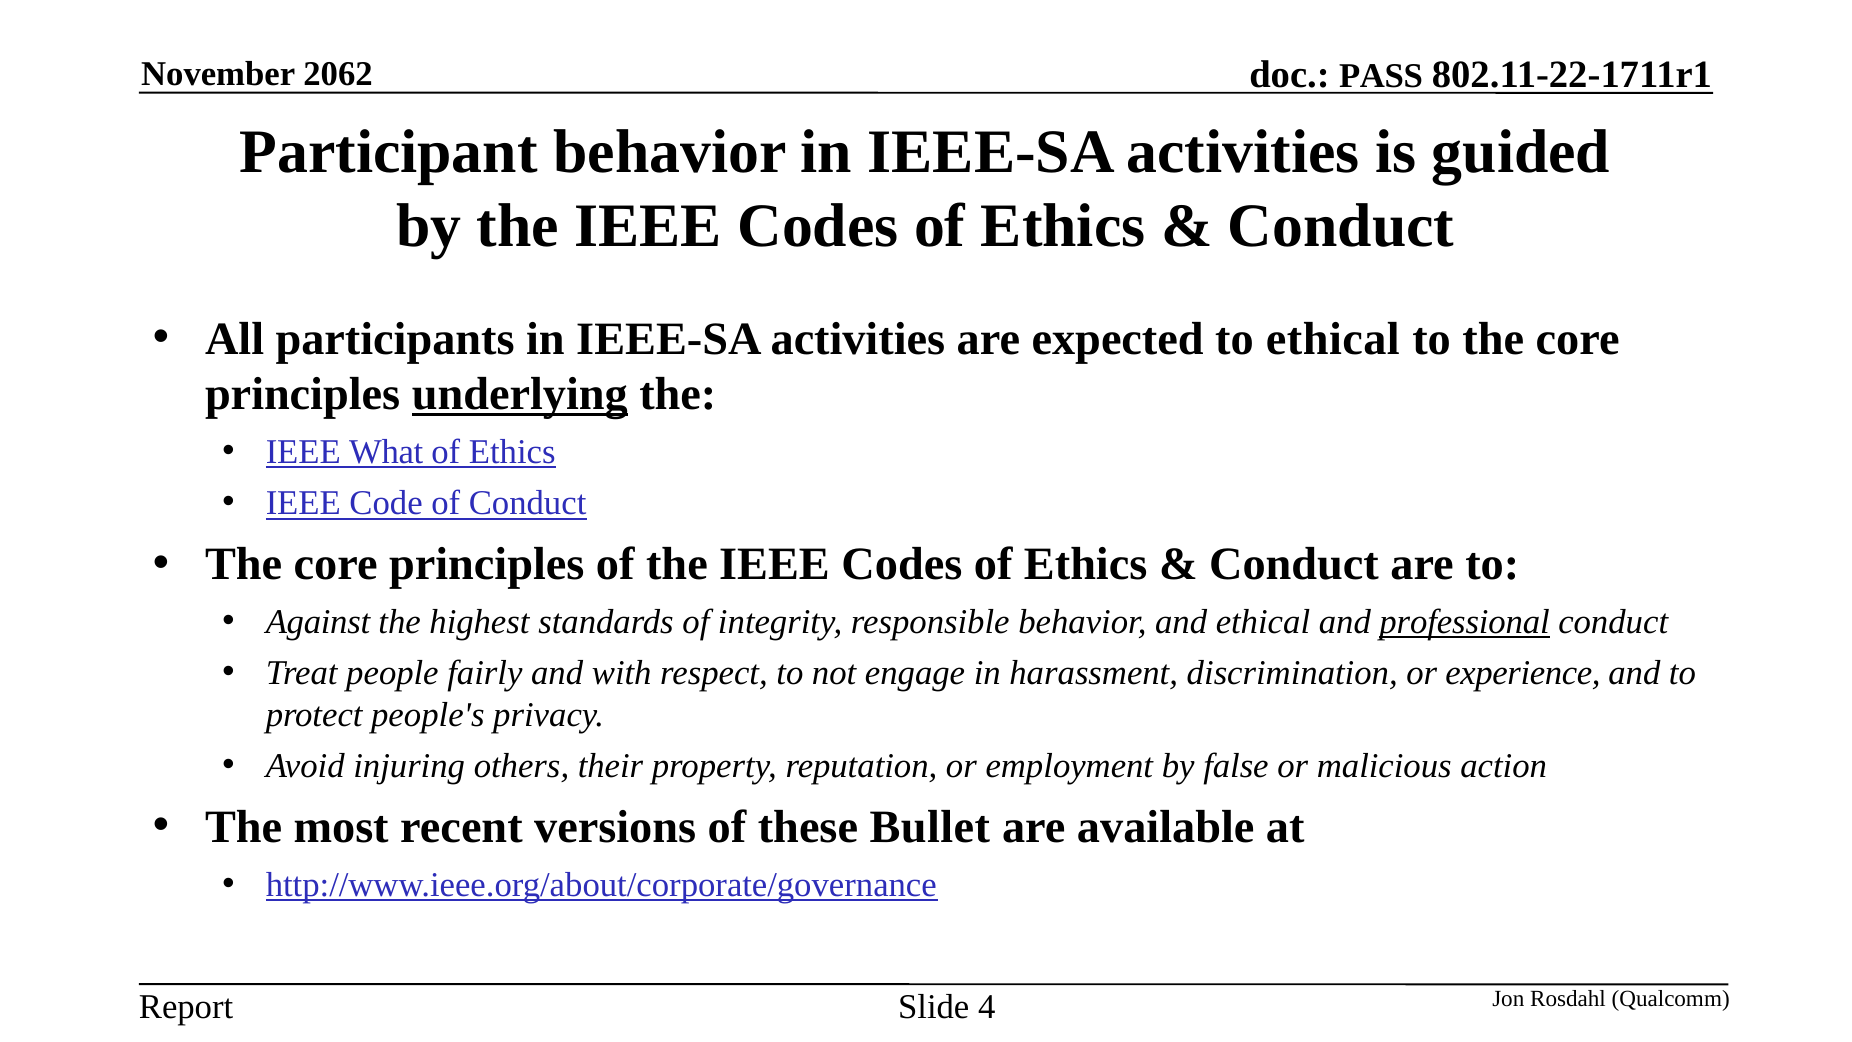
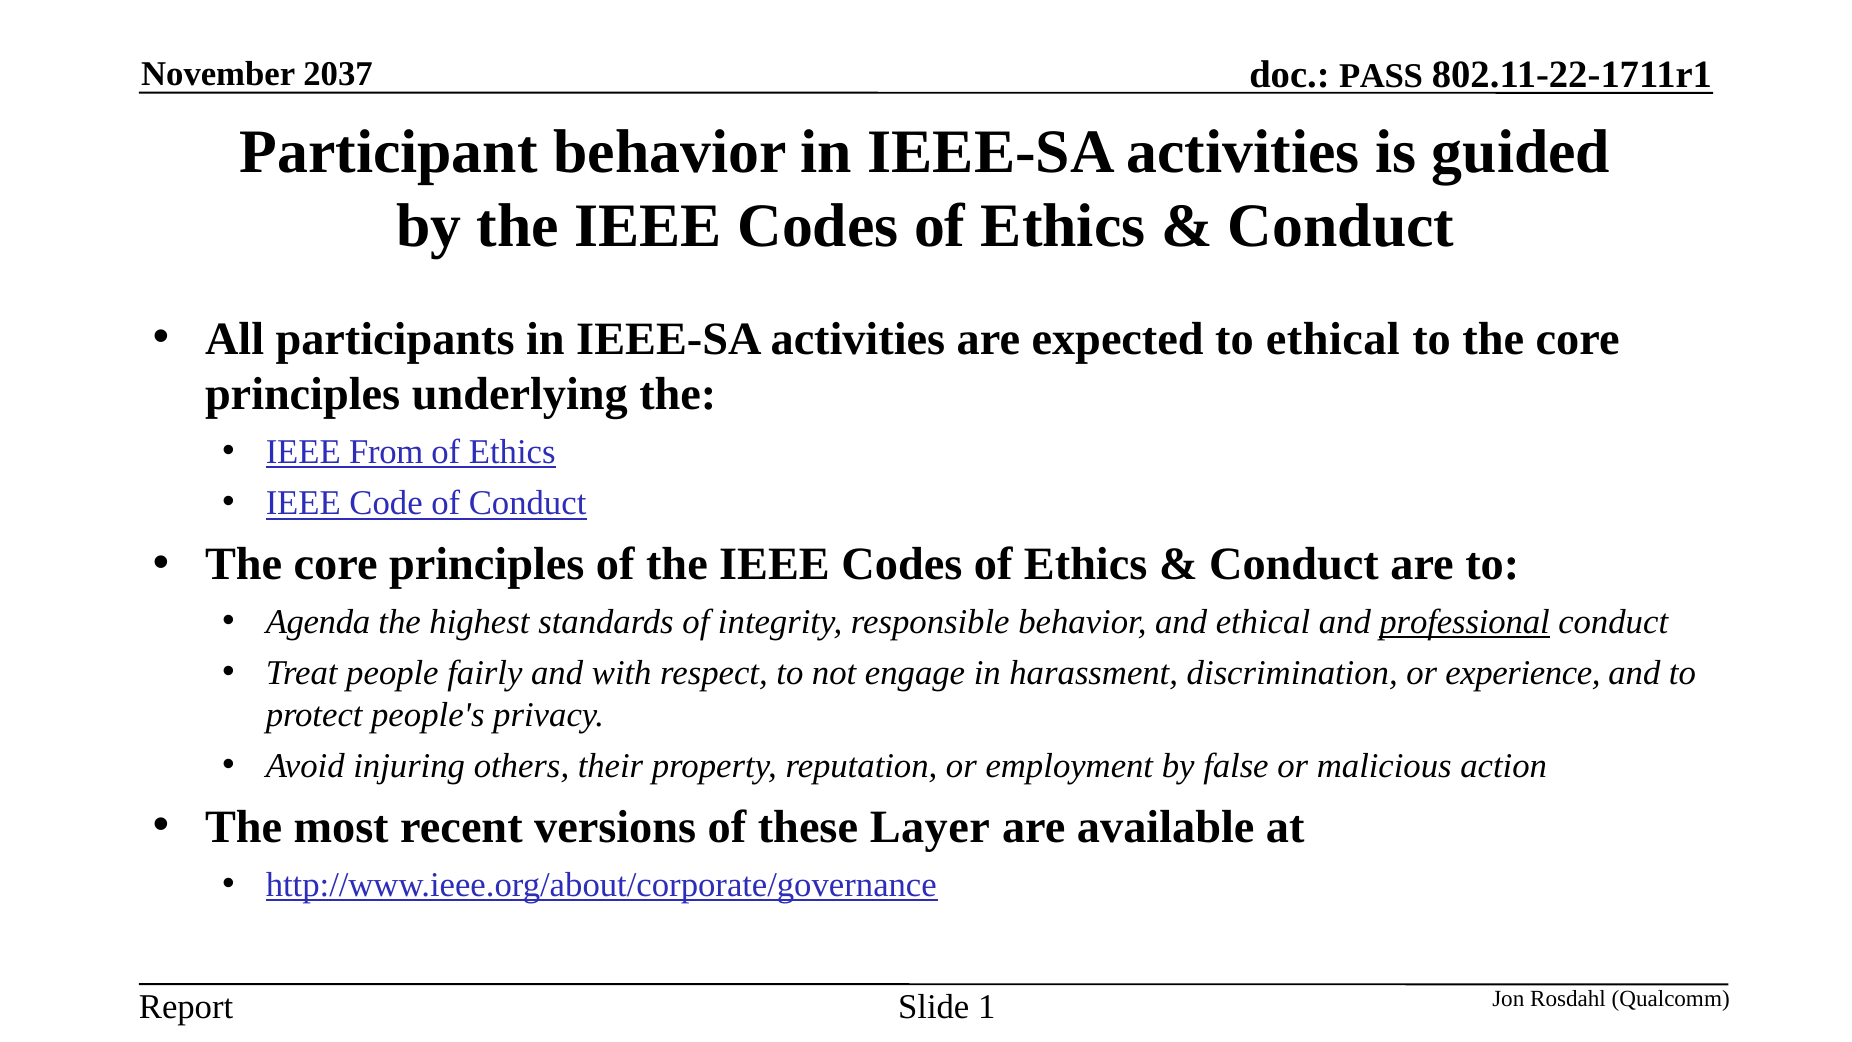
2062: 2062 -> 2037 (338, 74)
underlying underline: present -> none (520, 395)
What: What -> From (386, 452)
Against: Against -> Agenda (318, 622)
Bullet: Bullet -> Layer (930, 827)
4: 4 -> 1 (987, 1007)
